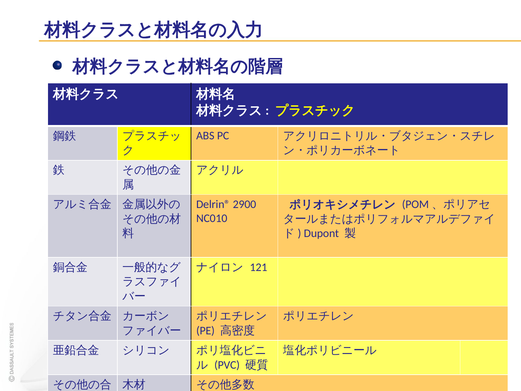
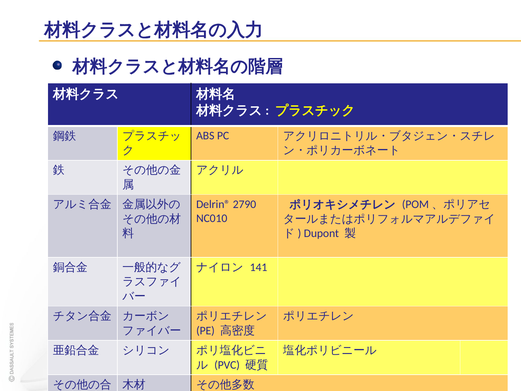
2900: 2900 -> 2790 (244, 204)
121: 121 -> 141 (259, 267)
